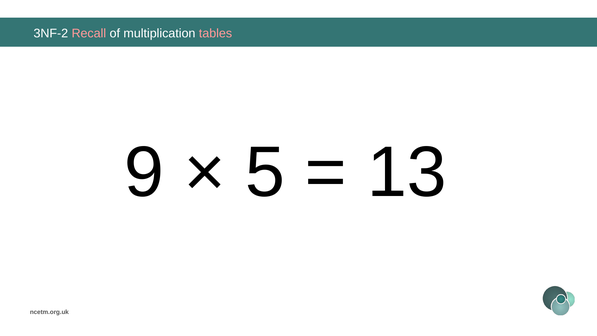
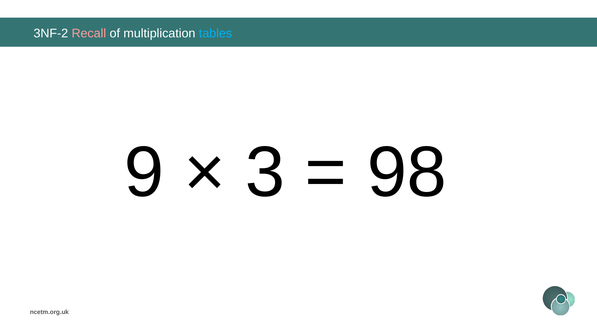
tables colour: pink -> light blue (215, 33)
5: 5 -> 3 (265, 172)
13: 13 -> 98 (407, 172)
